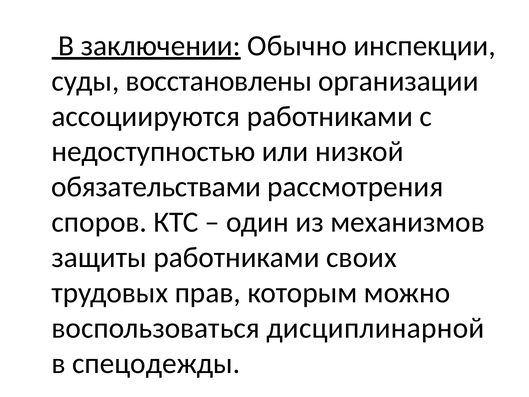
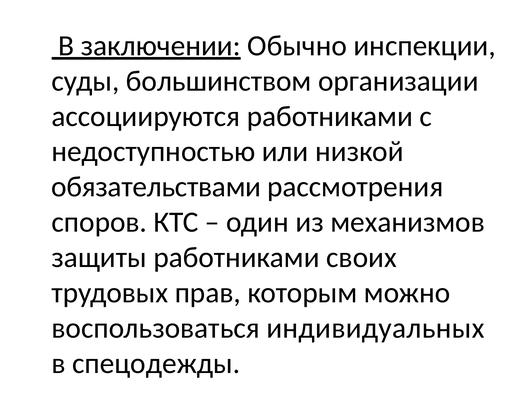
восстановлены: восстановлены -> большинством (219, 81)
дисциплинарной: дисциплинарной -> индивидуальных (375, 328)
